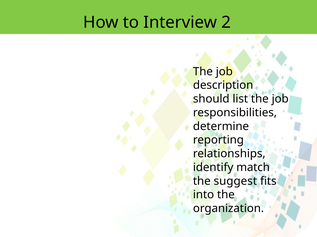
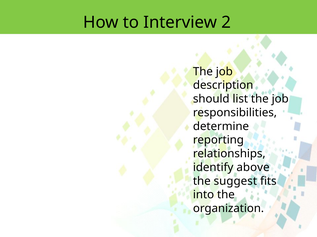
match: match -> above (253, 168)
